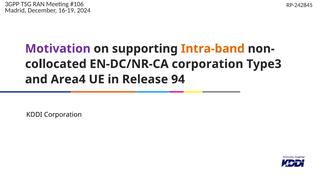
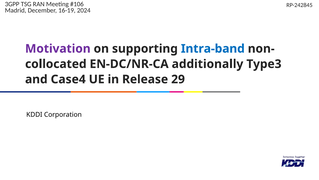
Intra-band colour: orange -> blue (213, 49)
EN-DC/NR-CA corporation: corporation -> additionally (207, 64)
Area4: Area4 -> Case4 (68, 79)
94: 94 -> 29 (178, 79)
